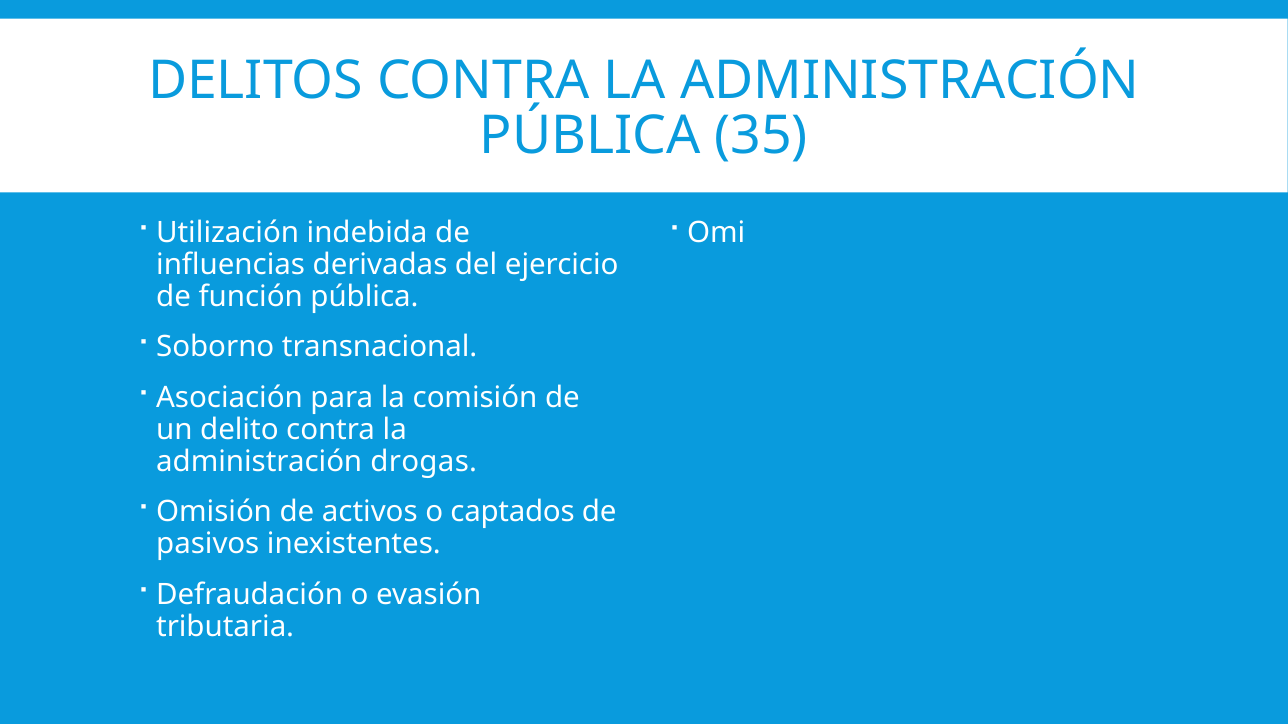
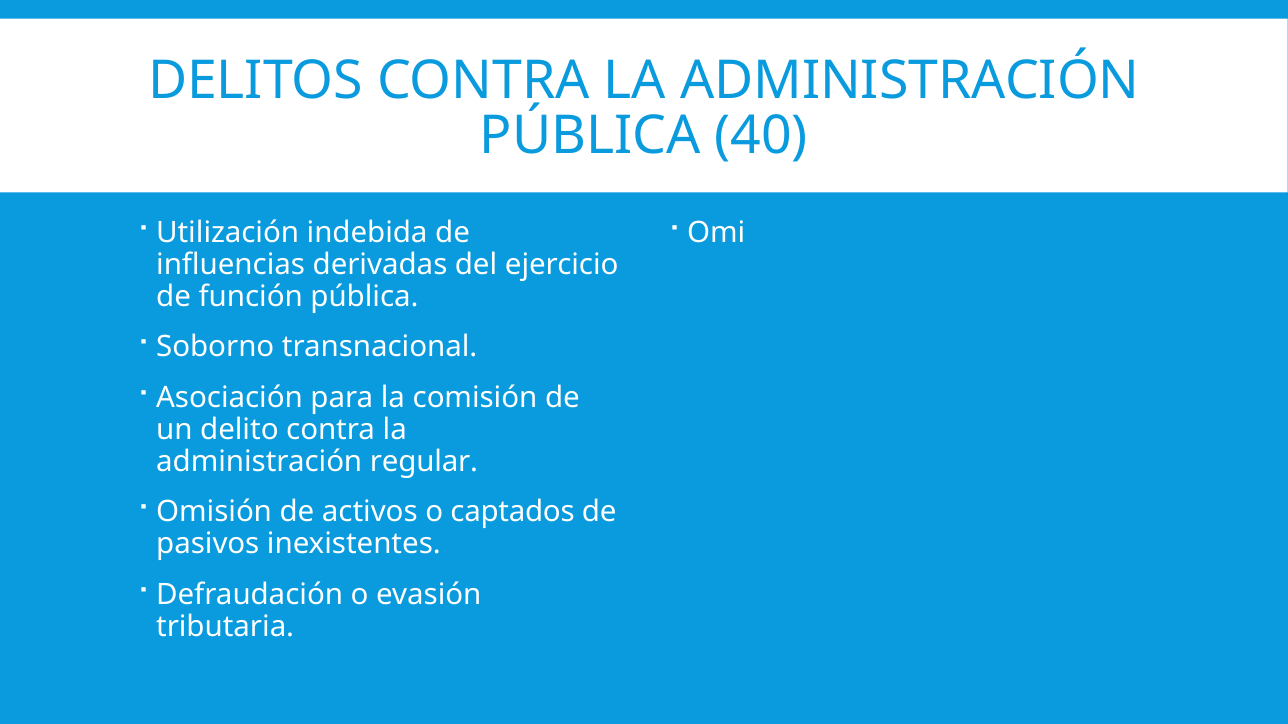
35: 35 -> 40 (761, 136)
drogas: drogas -> regular (424, 462)
